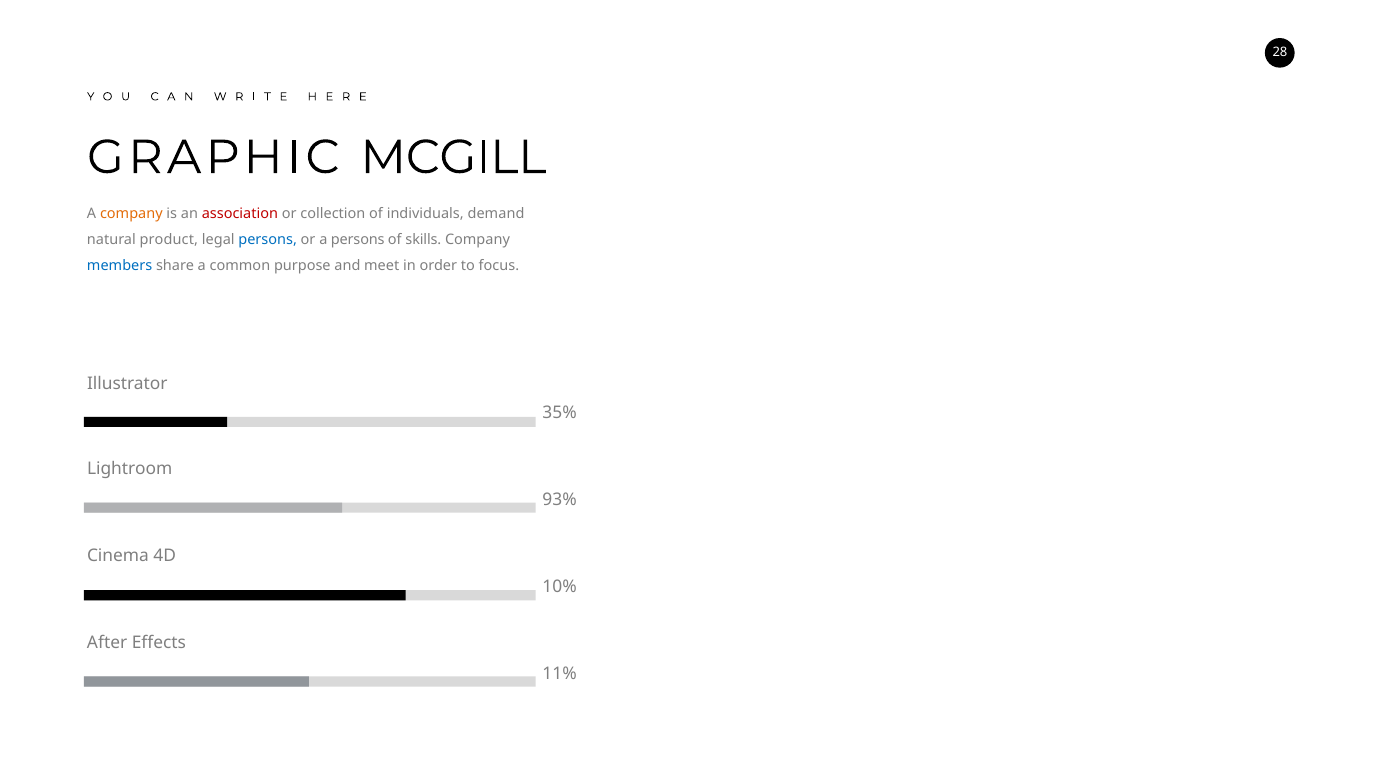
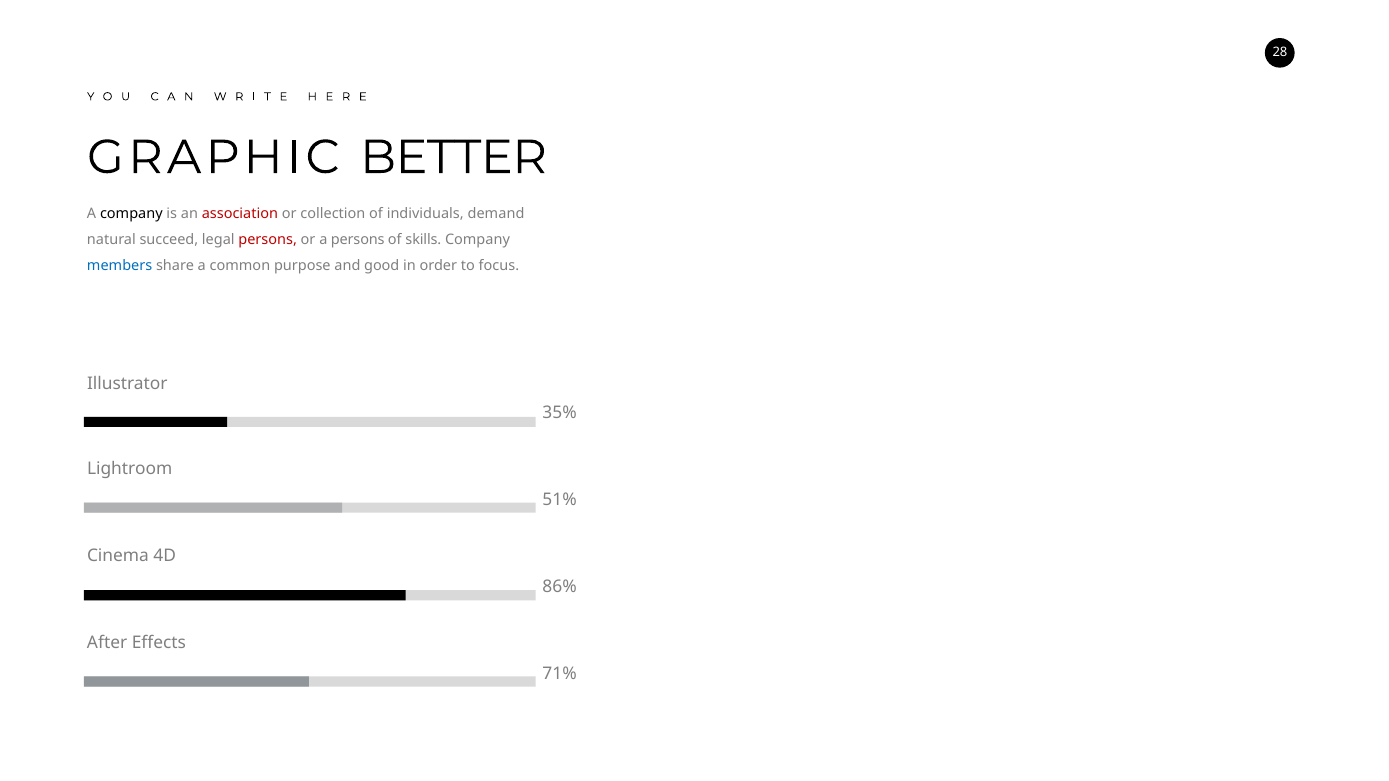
MCGILL: MCGILL -> BETTER (453, 157)
company colour: orange -> black (131, 214)
product: product -> succeed (169, 240)
persons colour: blue -> red (268, 240)
meet: meet -> good (382, 266)
93%: 93% -> 51% (560, 500)
10%: 10% -> 86% (560, 587)
11%: 11% -> 71% (560, 674)
